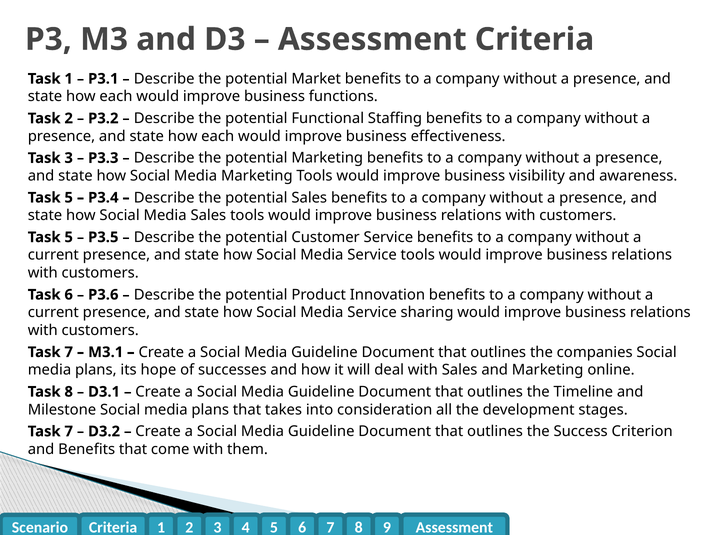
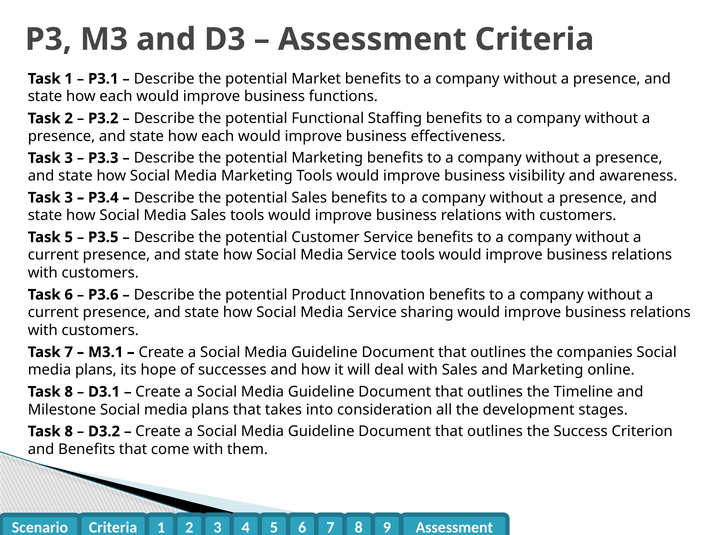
5: 5 -> 3 (69, 198)
7: 7 -> 8 (69, 431)
